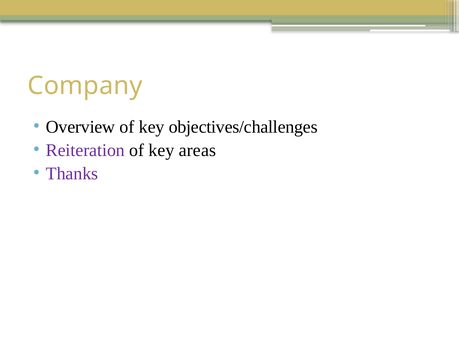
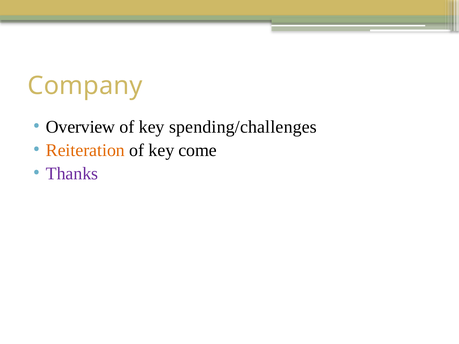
objectives/challenges: objectives/challenges -> spending/challenges (243, 127)
Reiteration colour: purple -> orange (85, 150)
areas: areas -> come (198, 150)
